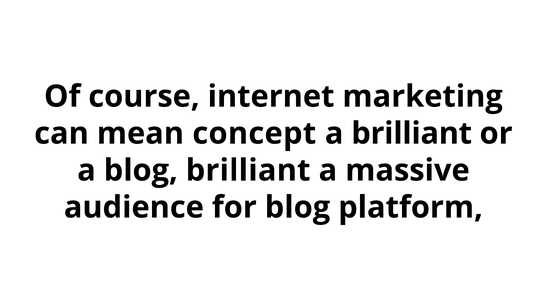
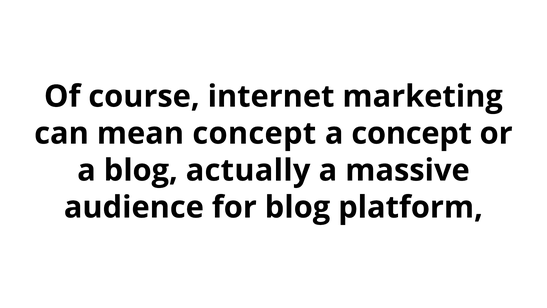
a brilliant: brilliant -> concept (412, 133)
blog brilliant: brilliant -> actually (248, 170)
